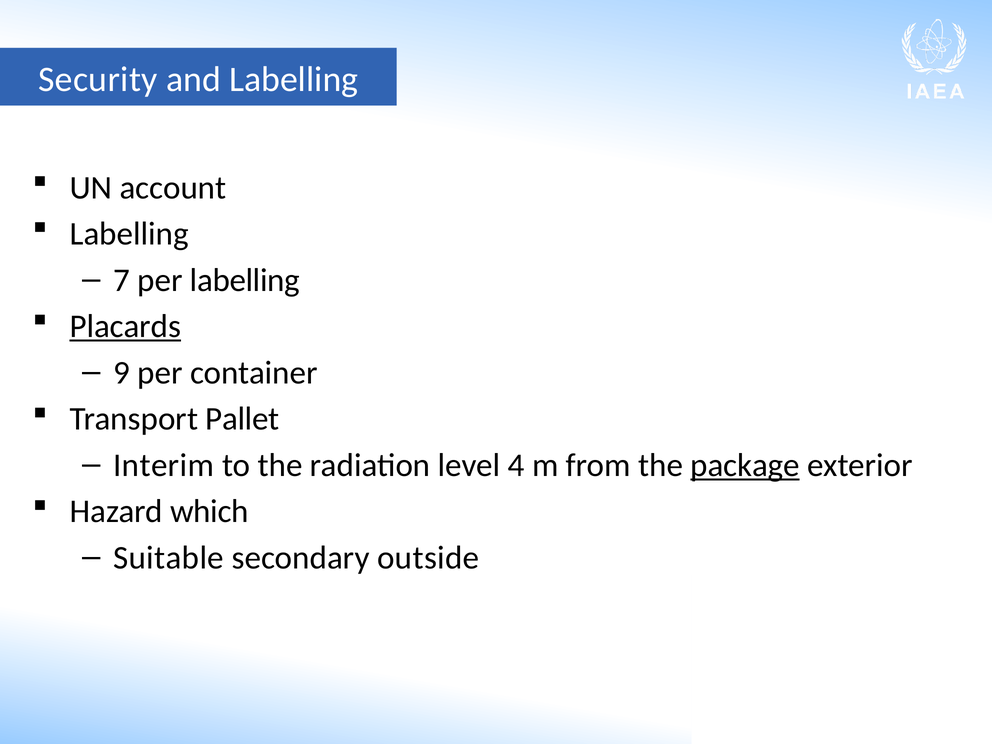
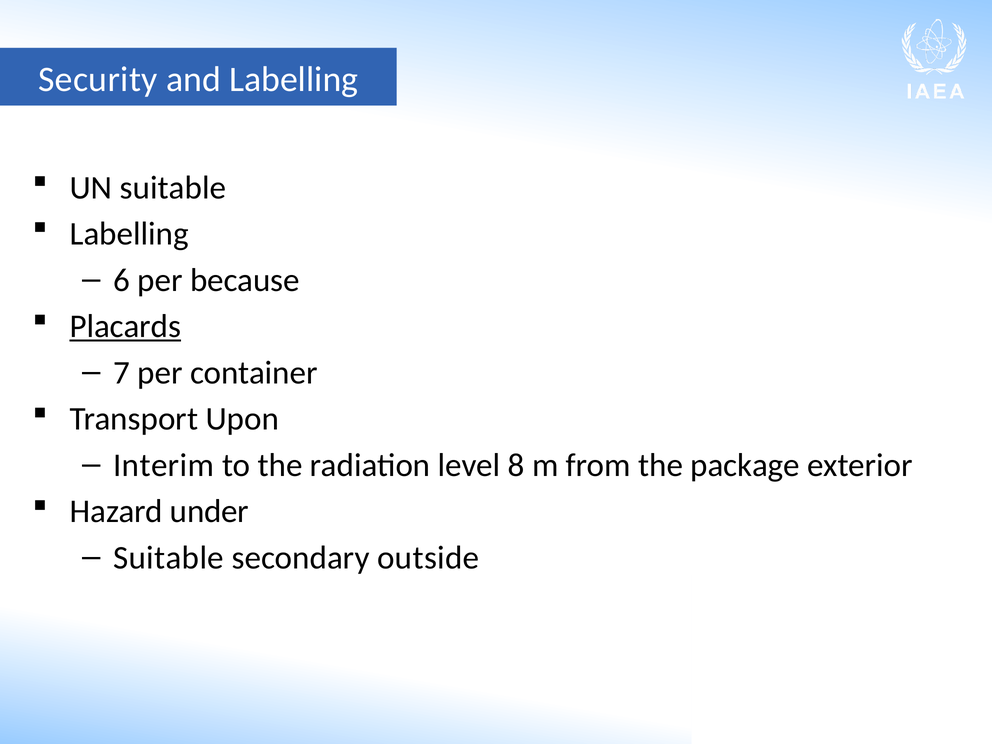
UN account: account -> suitable (173, 188)
7: 7 -> 6 (121, 280)
per labelling: labelling -> because (245, 280)
9: 9 -> 7 (121, 373)
Pallet: Pallet -> Upon (242, 419)
4: 4 -> 8 (516, 465)
package underline: present -> none (745, 465)
which: which -> under (209, 512)
